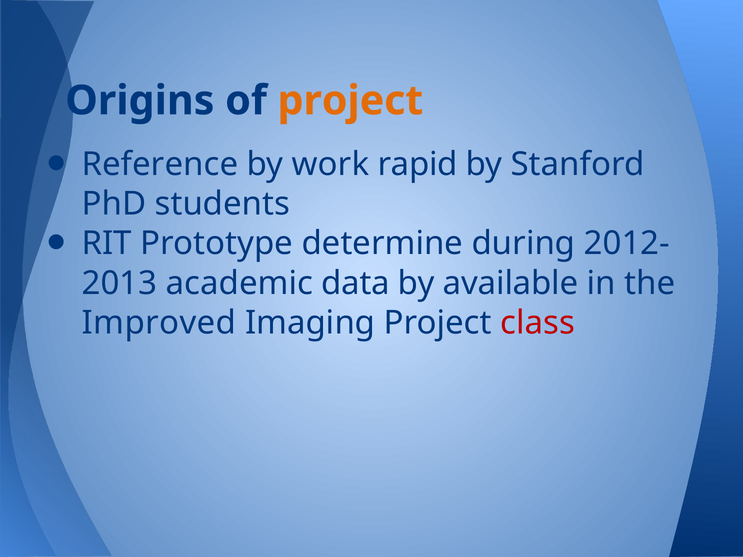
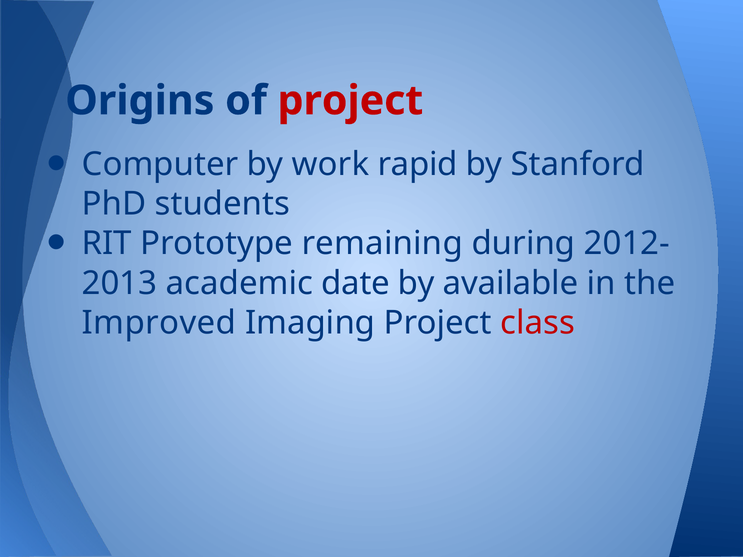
project colour: orange -> red (350, 101)
Reference: Reference -> Computer (160, 164)
determine: determine -> remaining (382, 244)
data: data -> date (356, 283)
